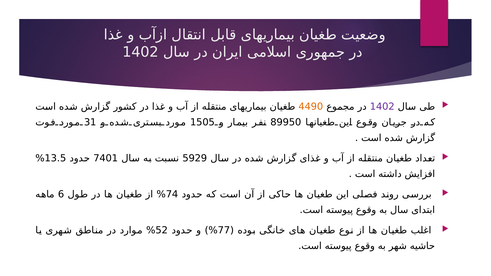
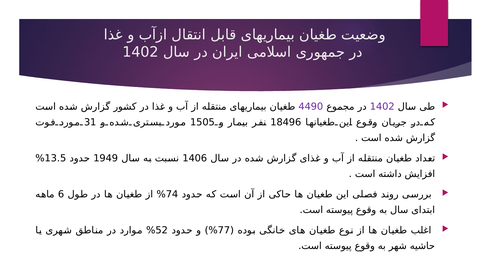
4490 colour: orange -> purple (311, 107)
89950: 89950 -> 18496 (286, 122)
7401: 7401 -> 1949 (106, 158)
5929: 5929 -> 1406 (195, 158)
